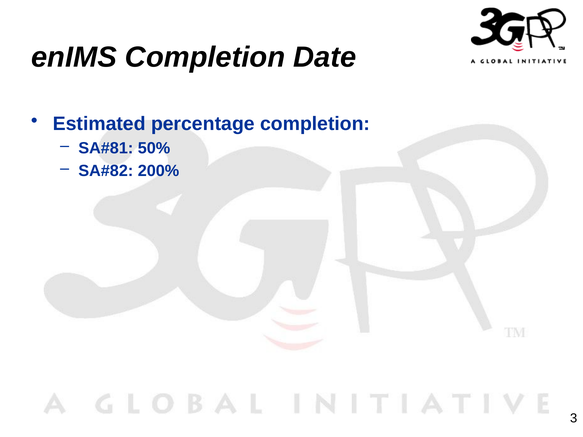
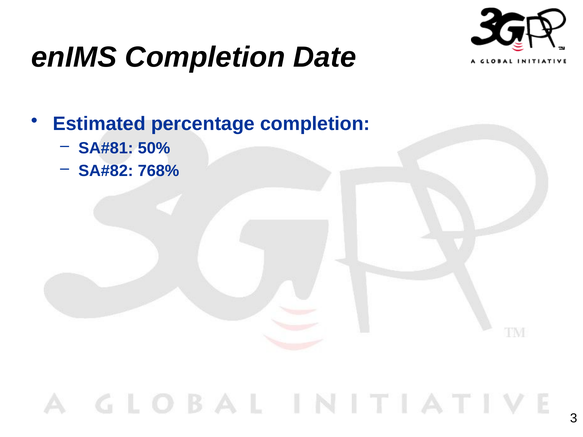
200%: 200% -> 768% (158, 171)
